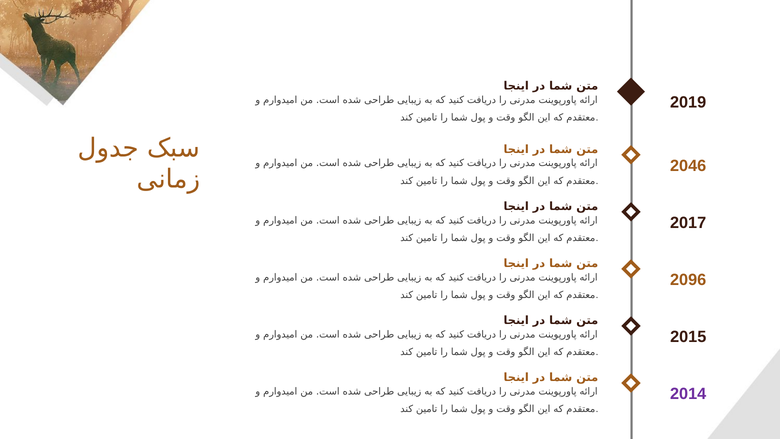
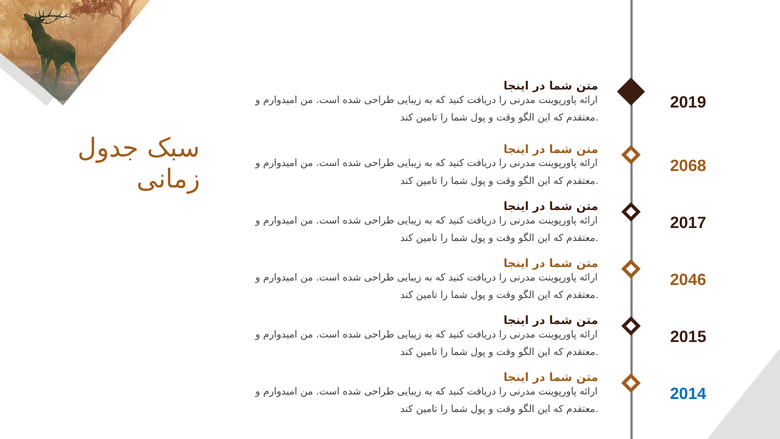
2046: 2046 -> 2068 (688, 166)
2096: 2096 -> 2046 (688, 280)
2014 colour: purple -> blue (688, 394)
